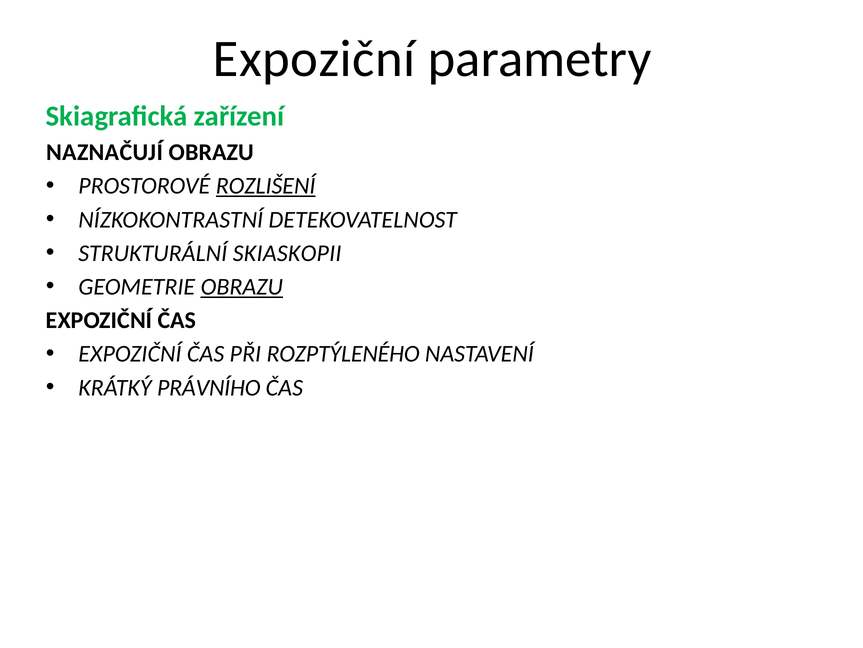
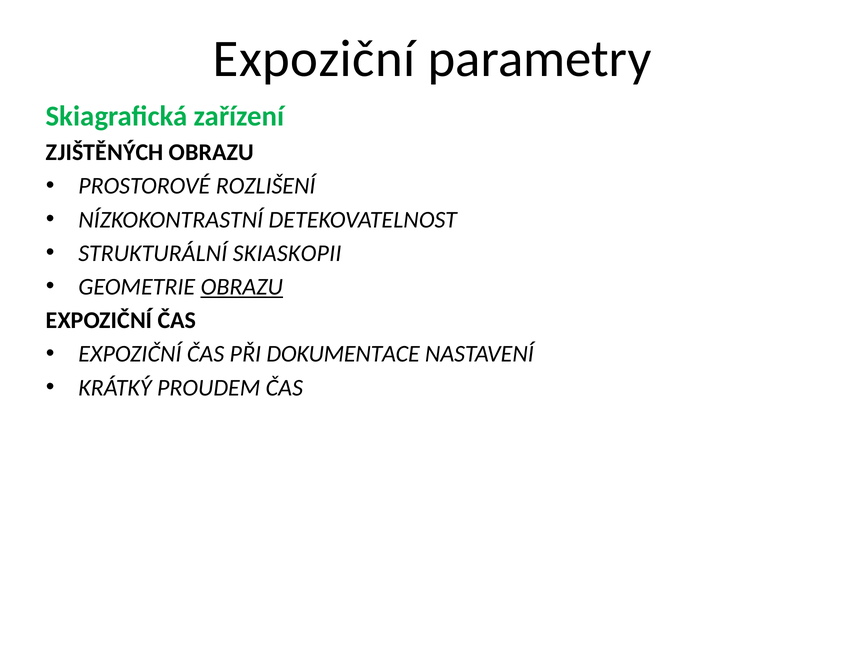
NAZNAČUJÍ: NAZNAČUJÍ -> ZJIŠTĚNÝCH (105, 152)
ROZLIŠENÍ underline: present -> none (266, 186)
ROZPTÝLENÉHO: ROZPTÝLENÉHO -> DOKUMENTACE (343, 354)
PRÁVNÍHO: PRÁVNÍHO -> PROUDEM (209, 387)
